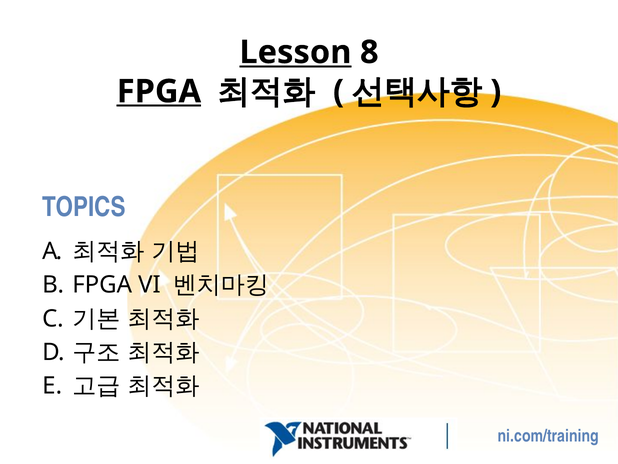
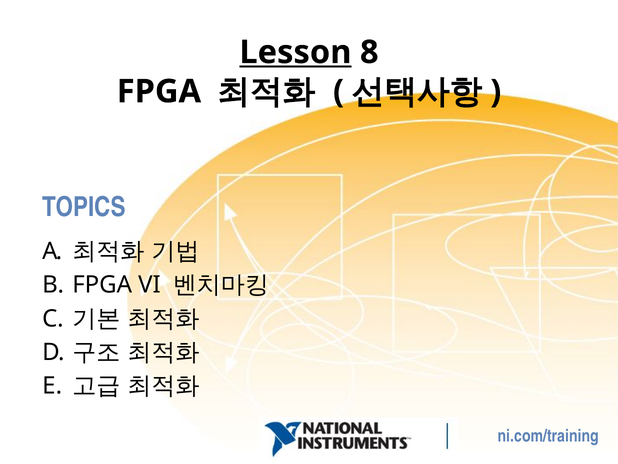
FPGA underline: present -> none (159, 91)
